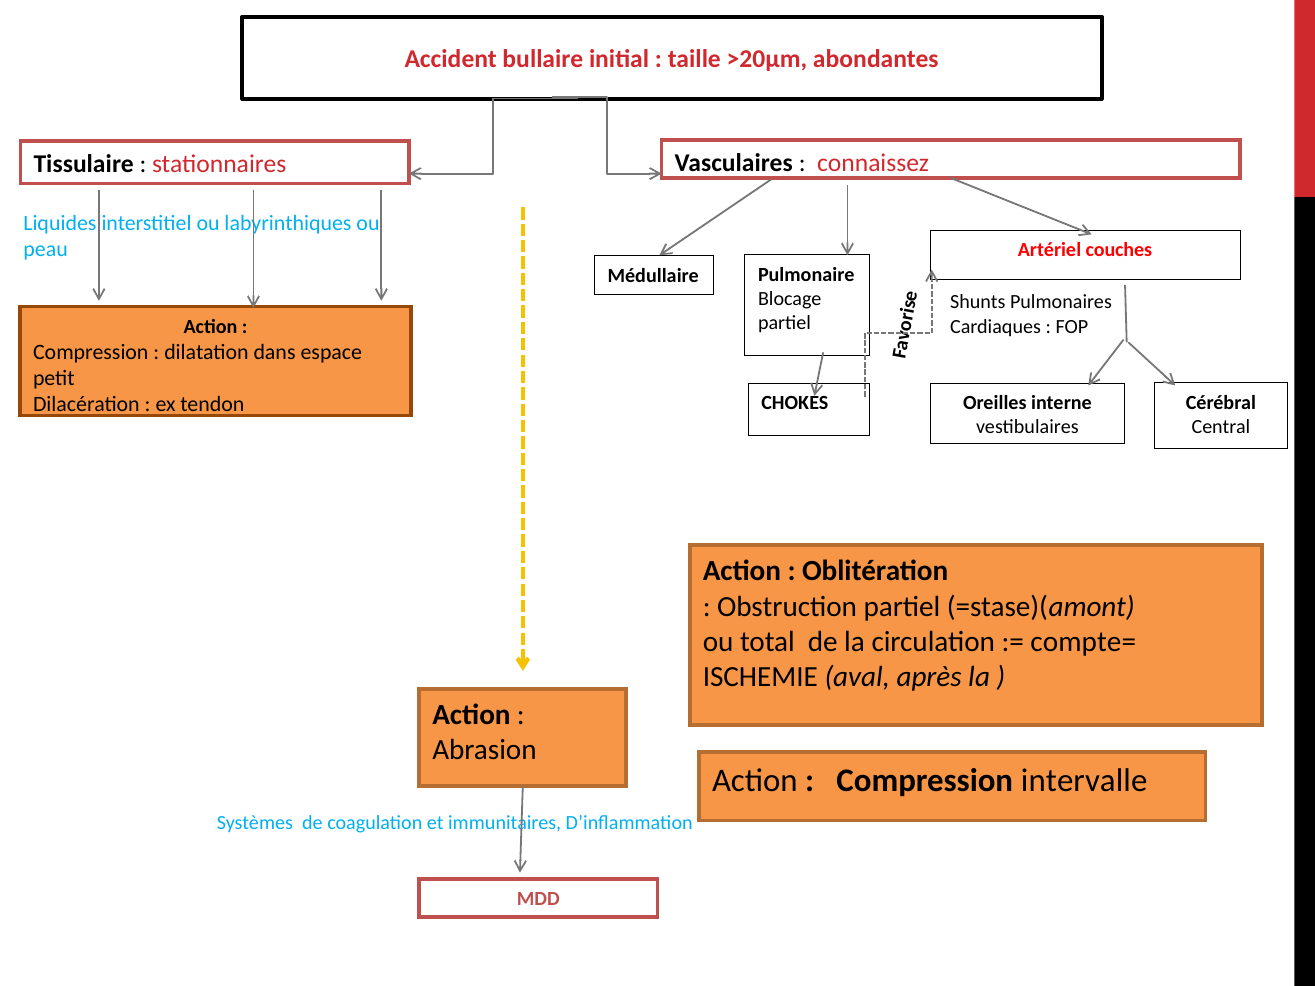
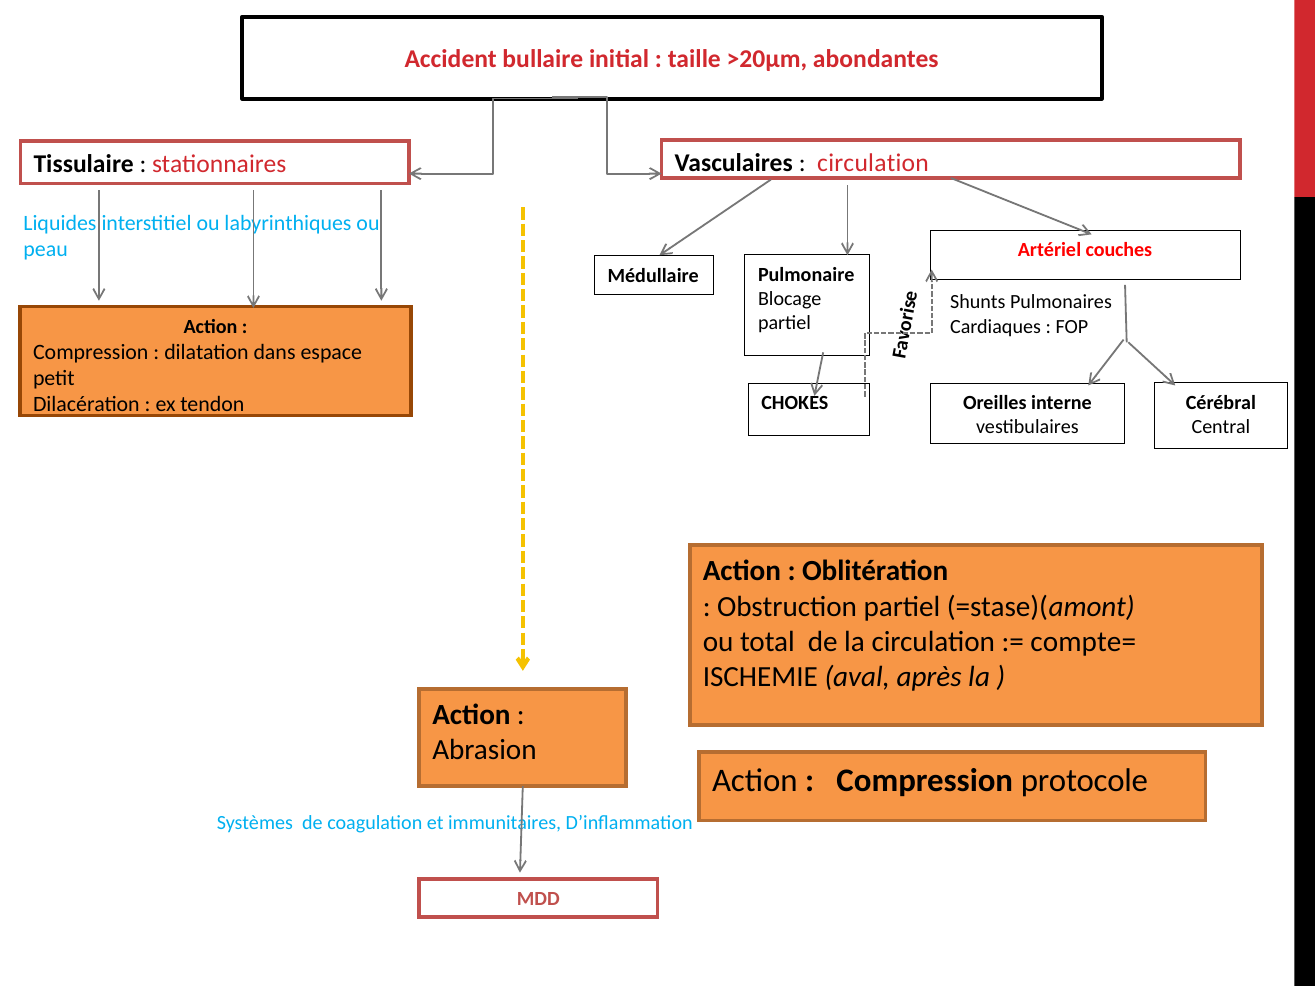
connaissez: connaissez -> circulation (873, 163)
intervalle: intervalle -> protocole (1084, 781)
